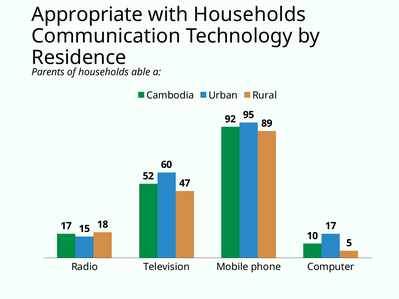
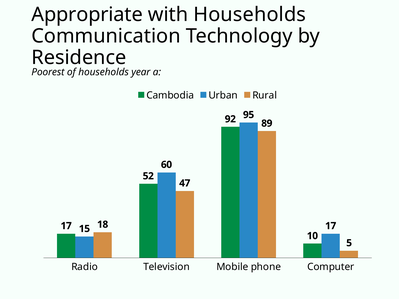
Parents: Parents -> Poorest (48, 72)
able: able -> year (141, 72)
